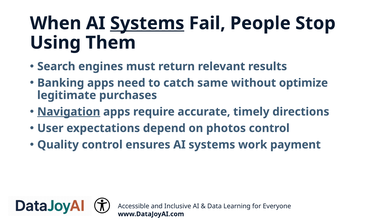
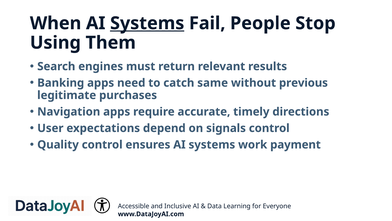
optimize: optimize -> previous (303, 83)
Navigation underline: present -> none (69, 111)
photos: photos -> signals (226, 128)
